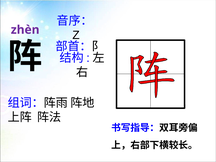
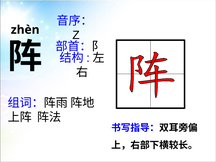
zhèn colour: purple -> black (25, 30)
